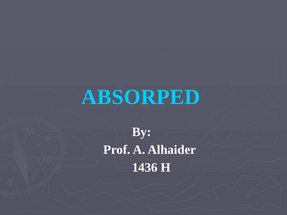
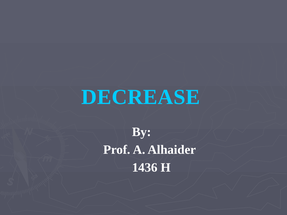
ABSORPED: ABSORPED -> DECREASE (141, 97)
